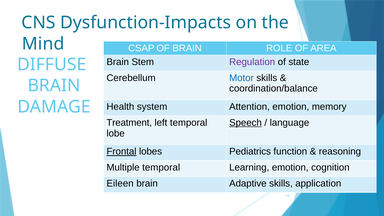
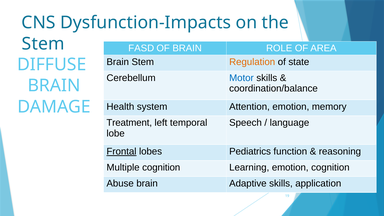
Mind: Mind -> Stem (43, 44)
CSAP: CSAP -> FASD (141, 48)
Regulation colour: purple -> orange (252, 62)
Speech underline: present -> none (246, 123)
Multiple temporal: temporal -> cognition (161, 167)
Eileen: Eileen -> Abuse (120, 183)
